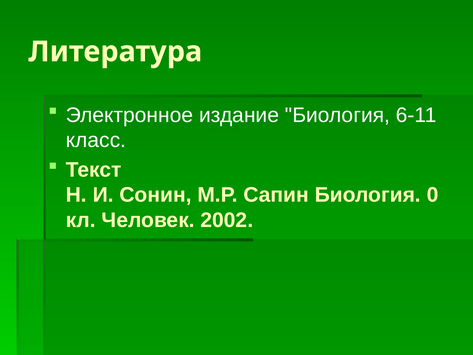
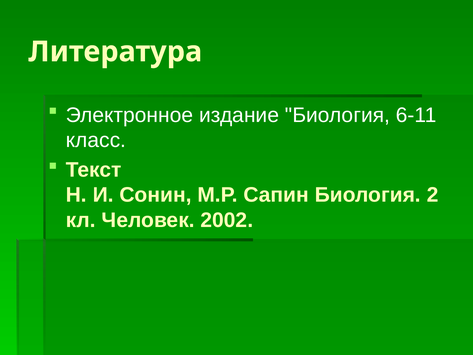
0: 0 -> 2 (433, 195)
